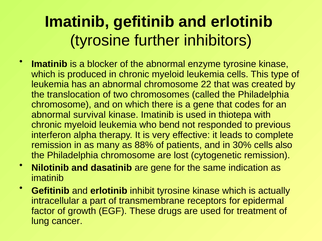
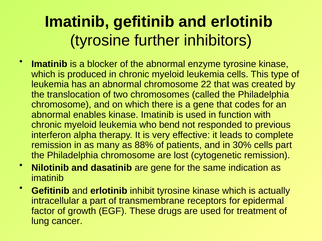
survival: survival -> enables (90, 115)
thiotepa: thiotepa -> function (235, 115)
cells also: also -> part (284, 145)
